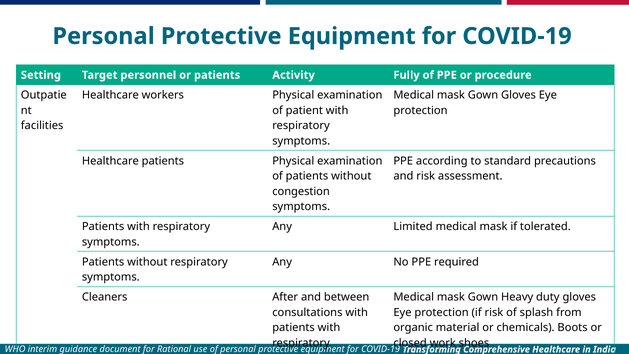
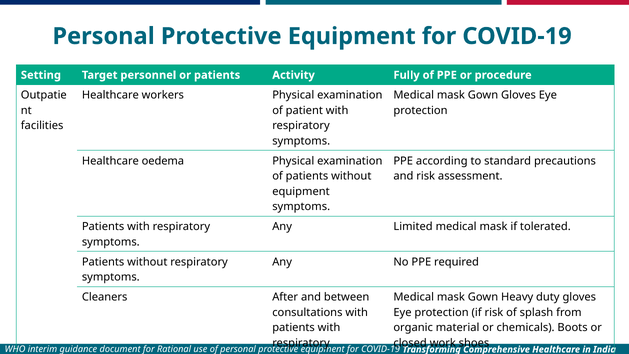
Healthcare patients: patients -> oedema (163, 161)
congestion: congestion -> equipment (301, 191)
